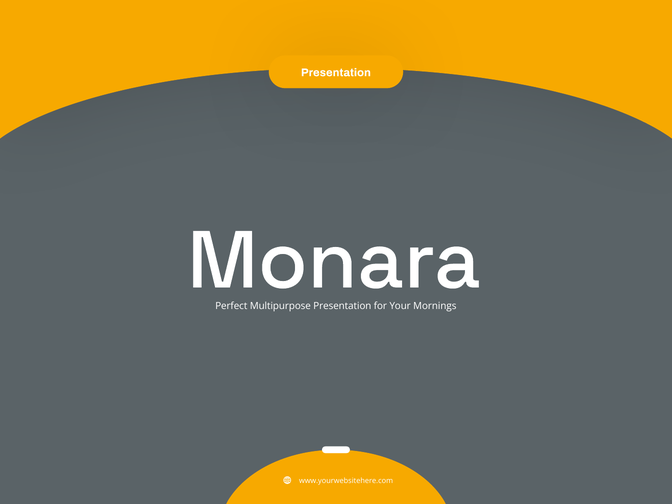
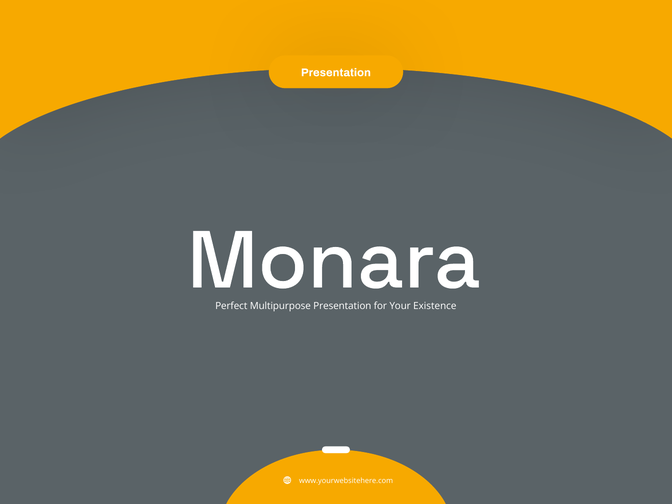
Mornings: Mornings -> Existence (435, 306)
